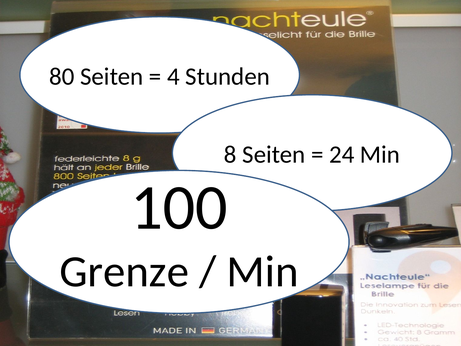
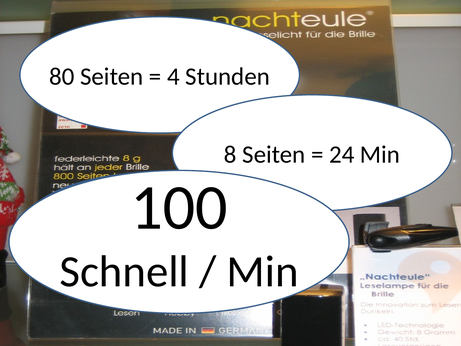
Grenze: Grenze -> Schnell (124, 272)
